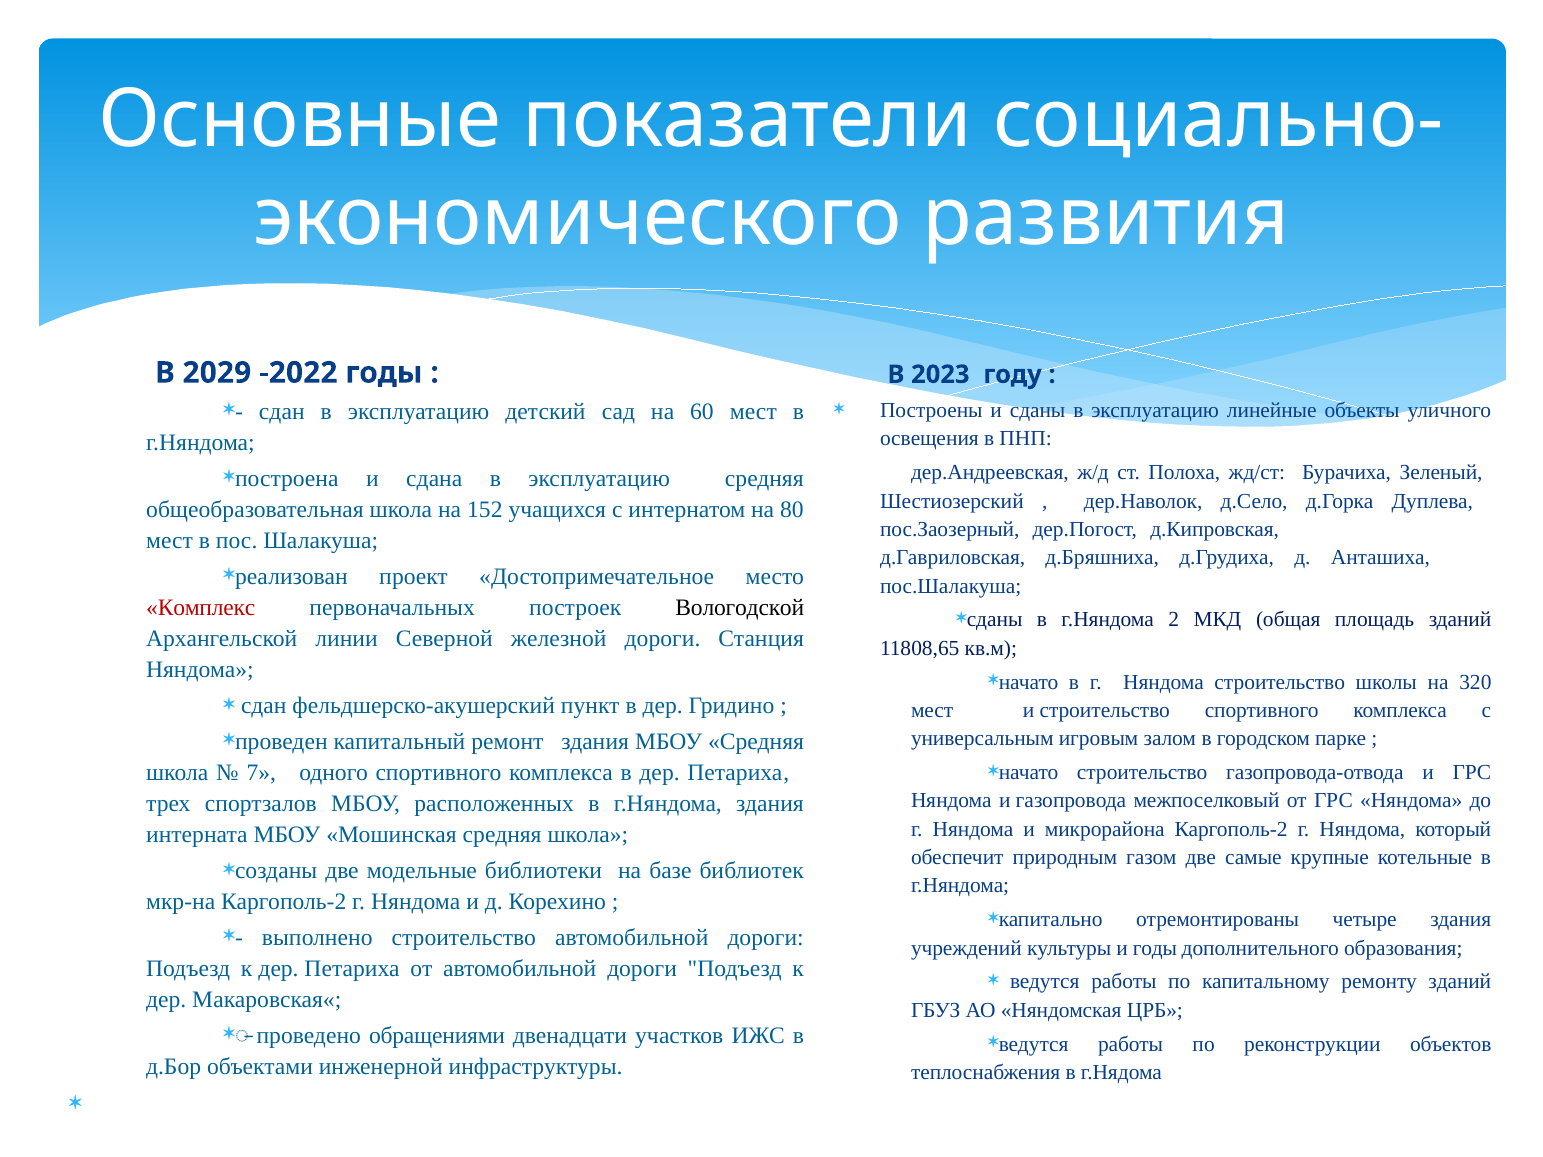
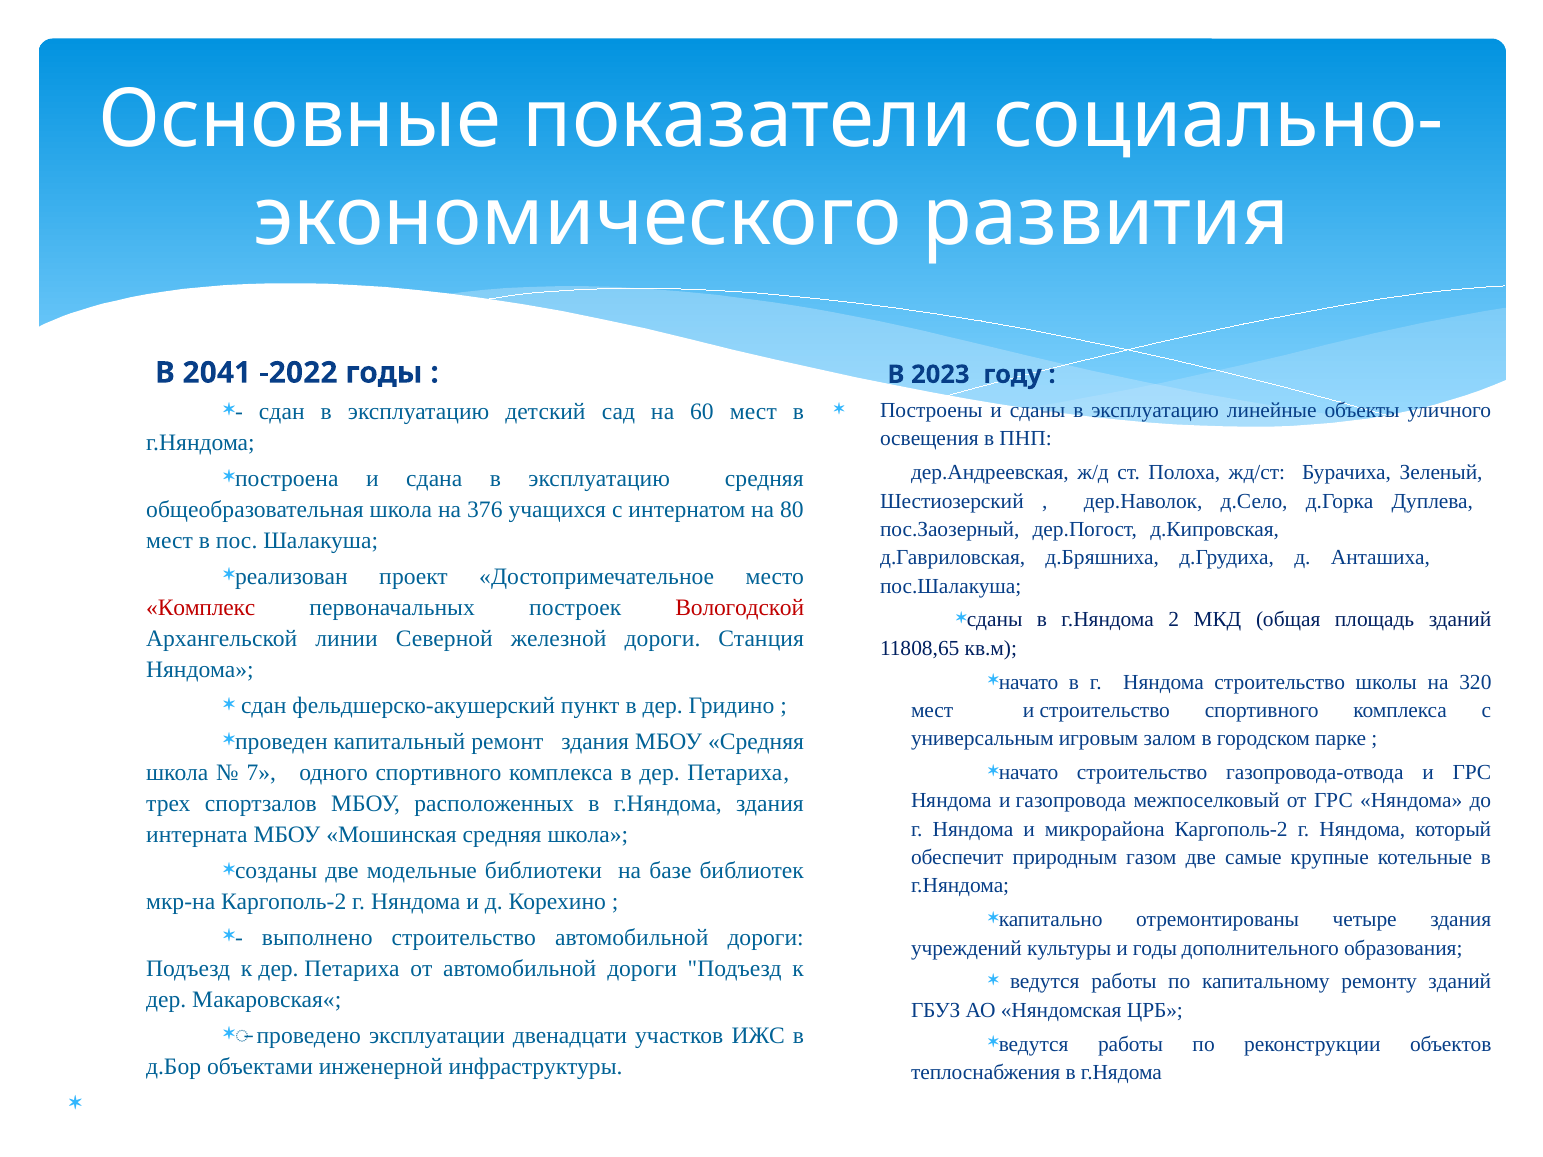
2029: 2029 -> 2041 (217, 373)
152: 152 -> 376 (485, 510)
Вологодской colour: black -> red (740, 608)
обращениями: обращениями -> эксплуатации (437, 1036)
